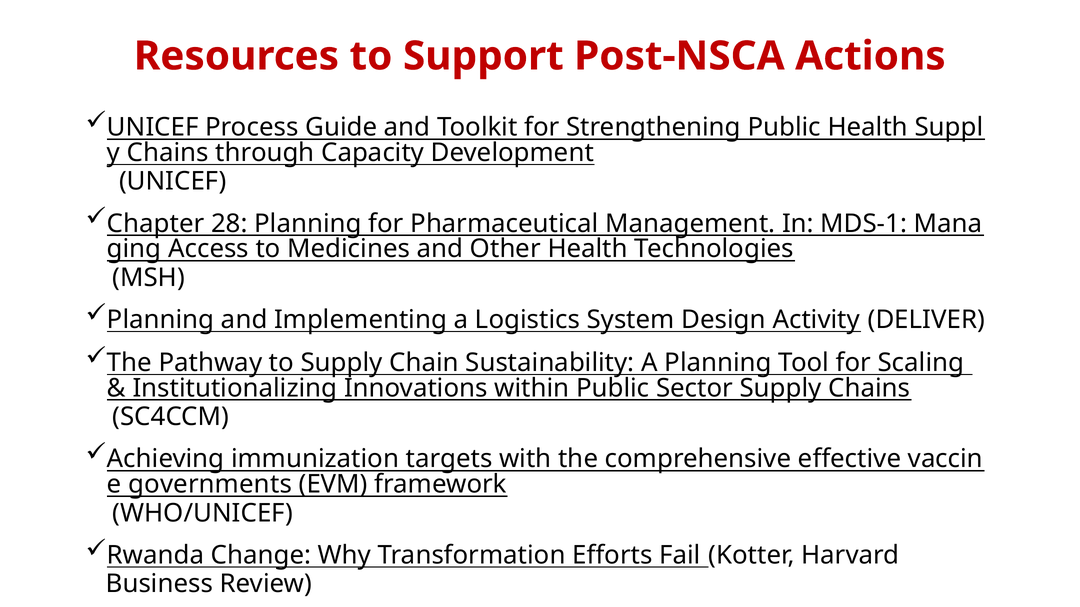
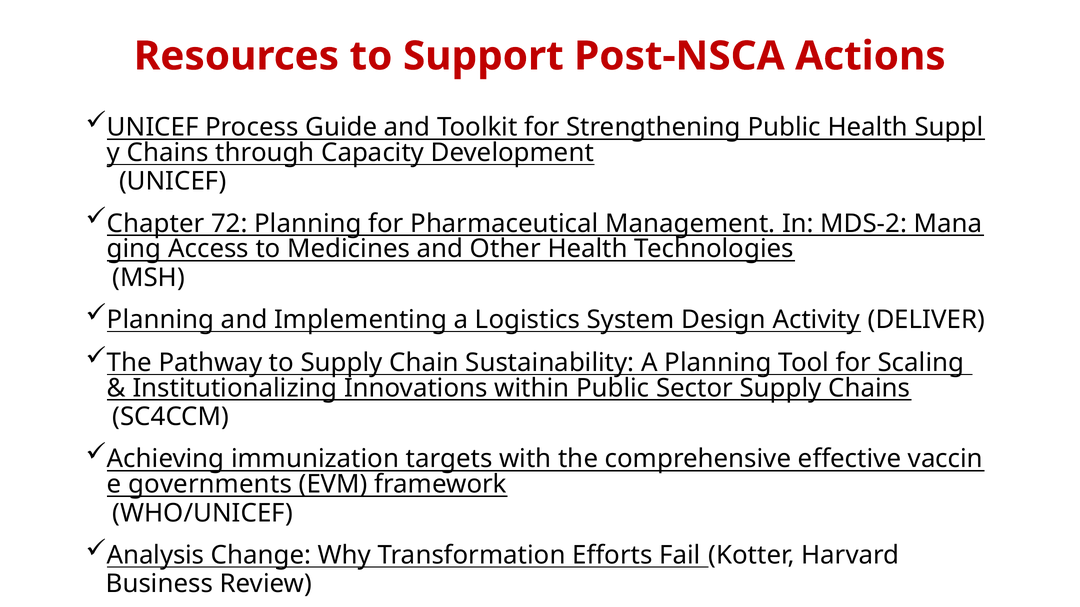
28: 28 -> 72 (229, 224)
MDS-1: MDS-1 -> MDS-2 (864, 224)
Rwanda: Rwanda -> Analysis (156, 556)
